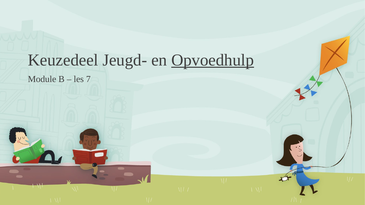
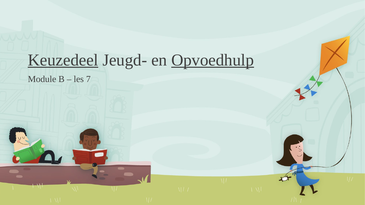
Keuzedeel underline: none -> present (63, 60)
